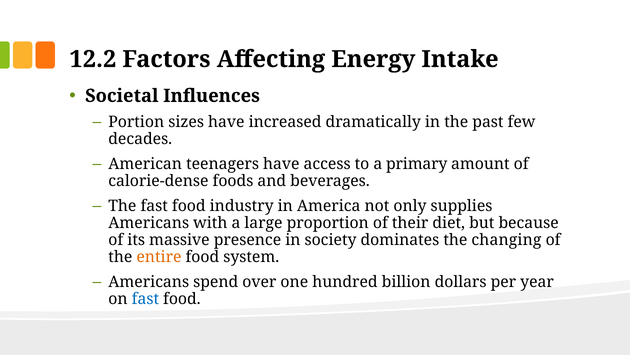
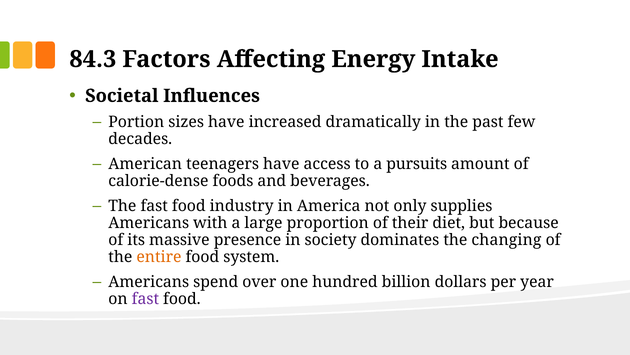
12.2: 12.2 -> 84.3 (93, 59)
primary: primary -> pursuits (417, 164)
fast colour: blue -> purple (145, 299)
